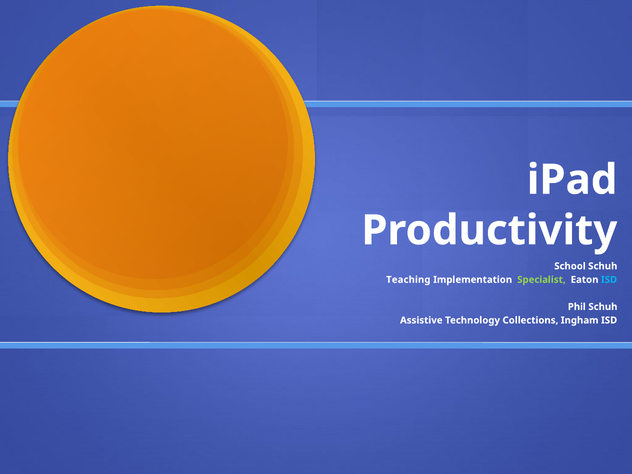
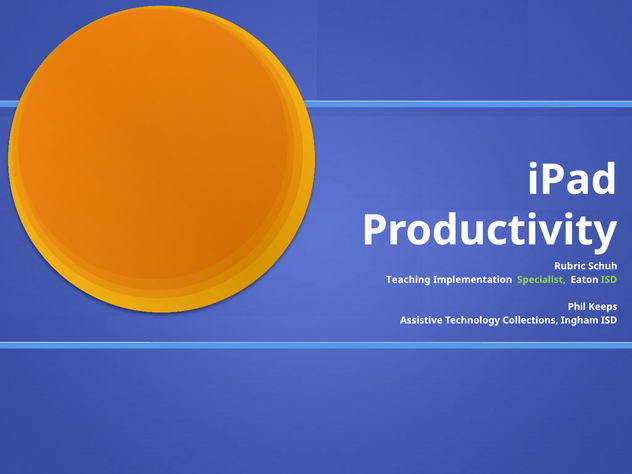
School: School -> Rubric (570, 266)
ISD colour: light blue -> light green (609, 280)
Phil Schuh: Schuh -> Keeps (603, 307)
